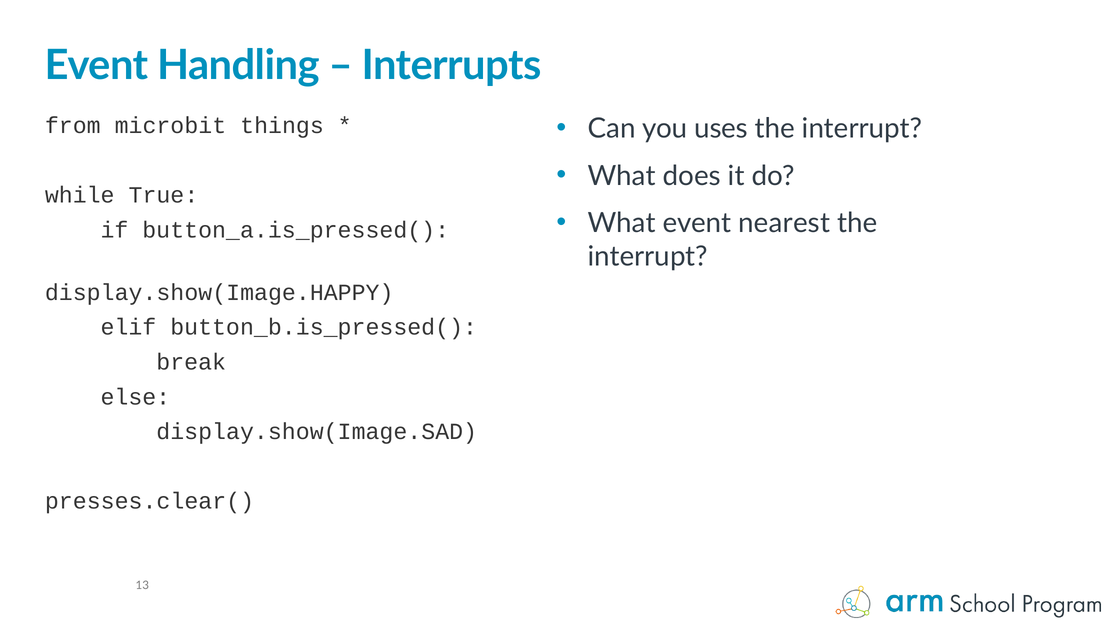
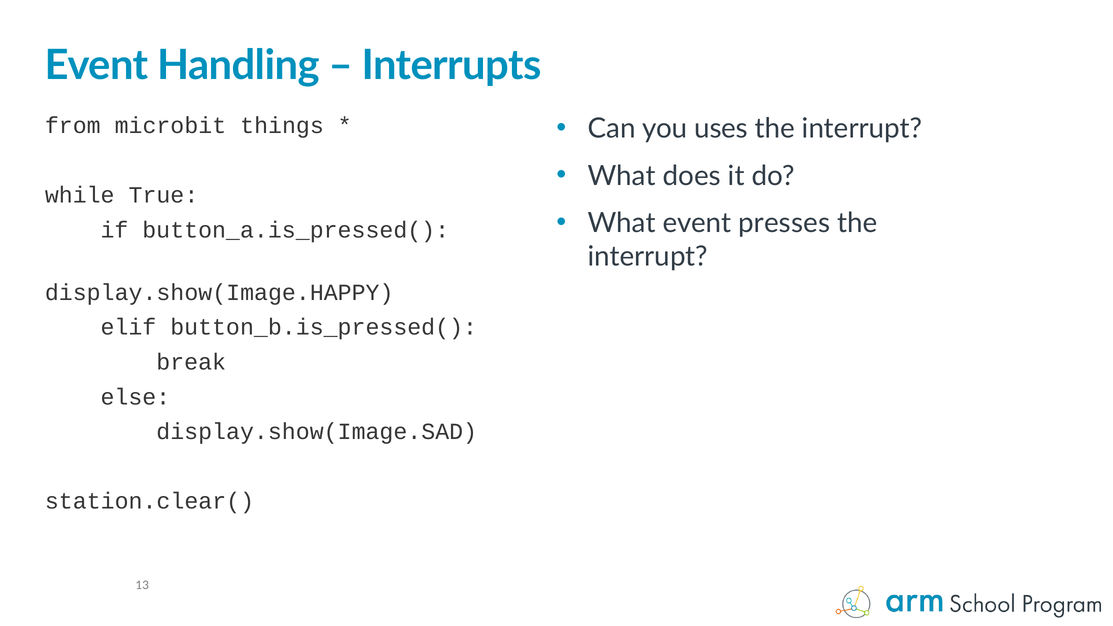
nearest: nearest -> presses (784, 223)
presses.clear(: presses.clear( -> station.clear( (150, 501)
